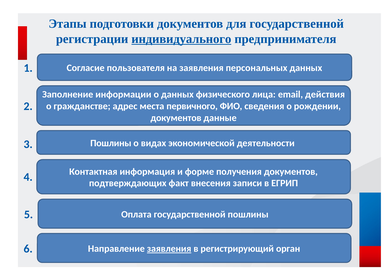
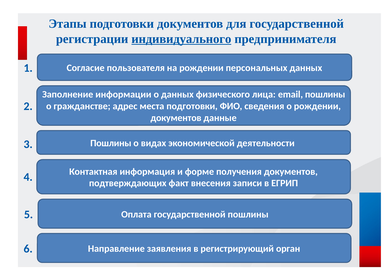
на заявления: заявления -> рождении (201, 68)
email действия: действия -> пошлины (325, 95)
места первичного: первичного -> подготовки (192, 106)
заявления underline: present -> none (169, 249)
